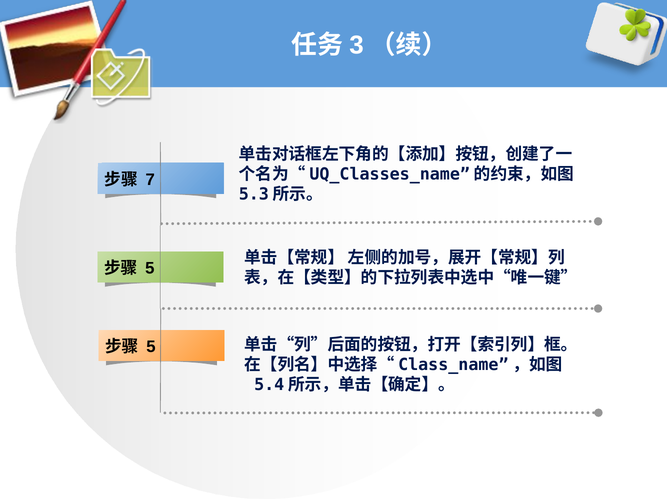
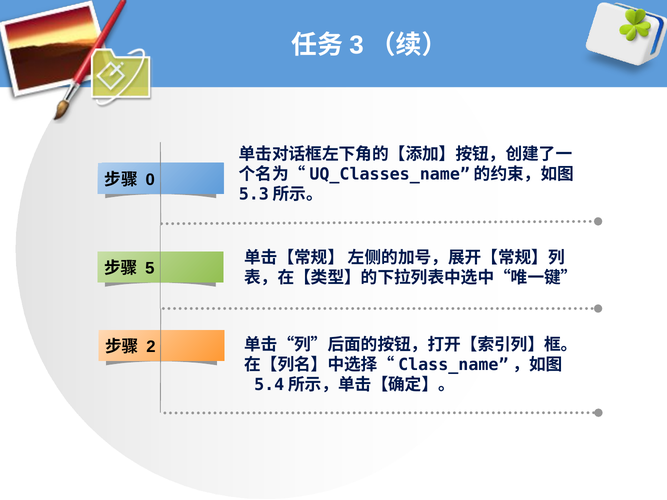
7: 7 -> 0 (150, 180)
5: 5 -> 2 (151, 347)
